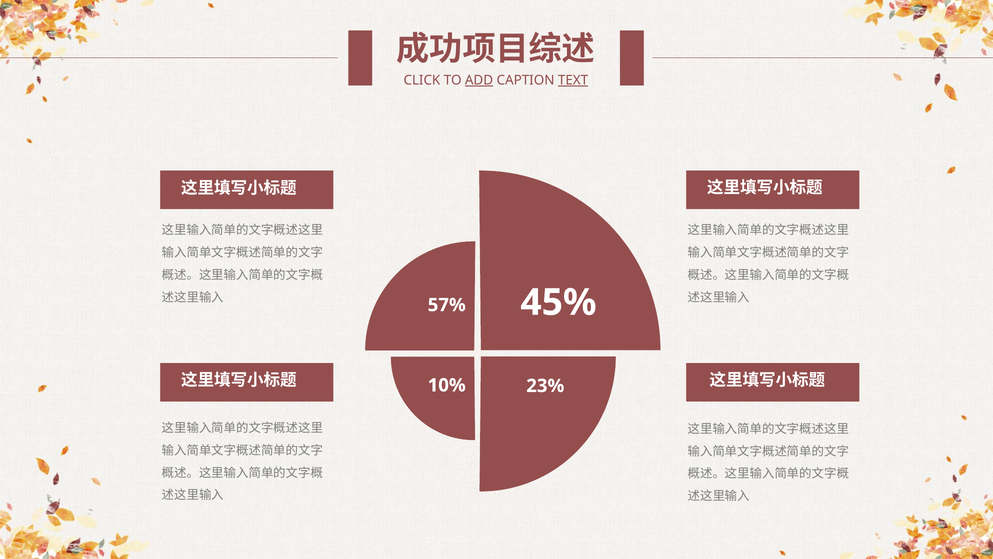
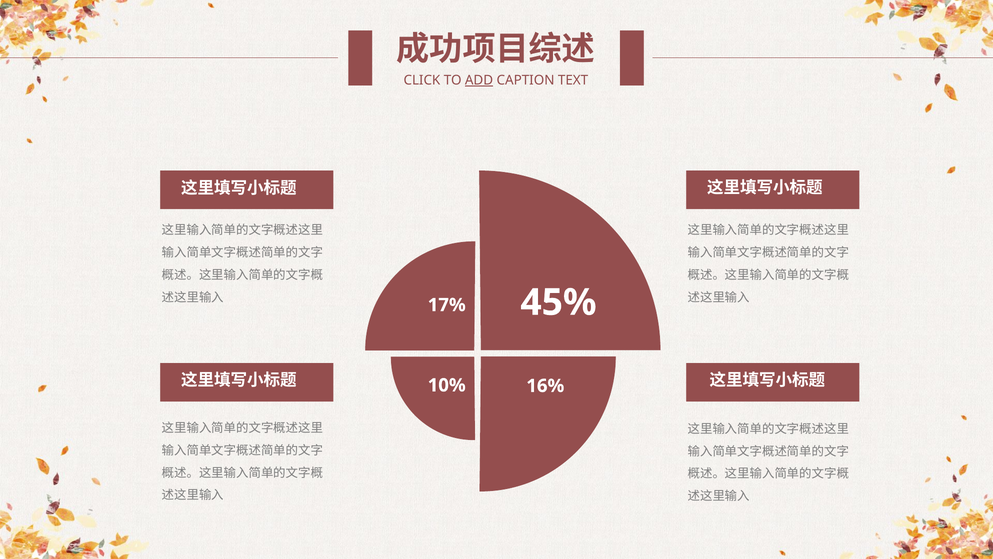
TEXT underline: present -> none (573, 80)
57%: 57% -> 17% (447, 305)
23%: 23% -> 16% (545, 386)
